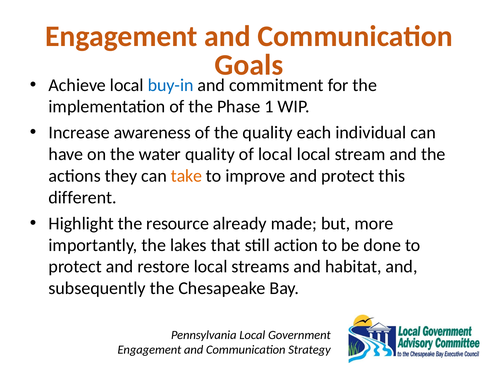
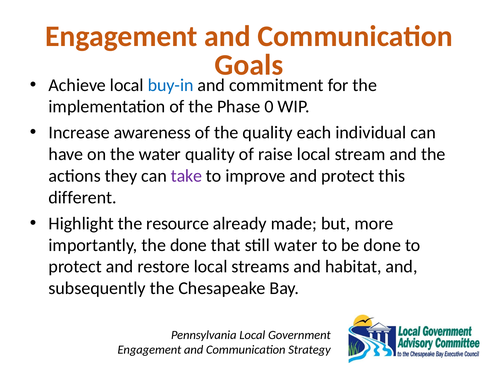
1: 1 -> 0 (269, 107)
of local: local -> raise (275, 154)
take colour: orange -> purple (187, 176)
the lakes: lakes -> done (188, 245)
still action: action -> water (296, 245)
